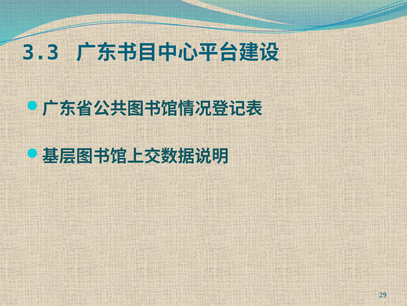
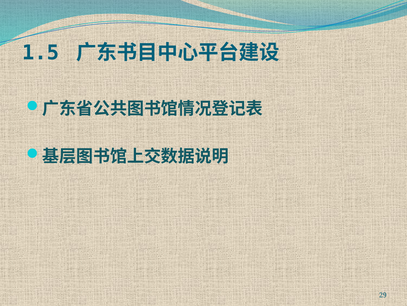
3.3: 3.3 -> 1.5 (41, 53)
